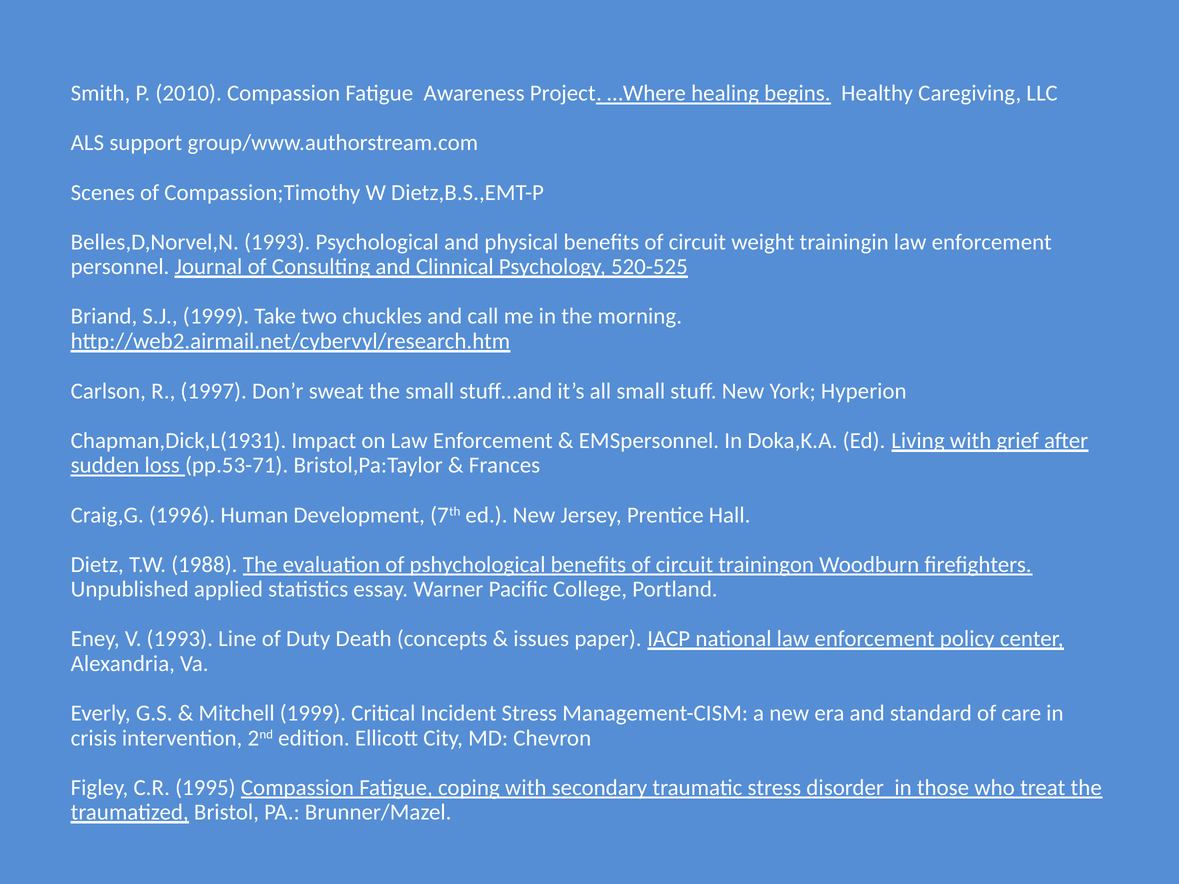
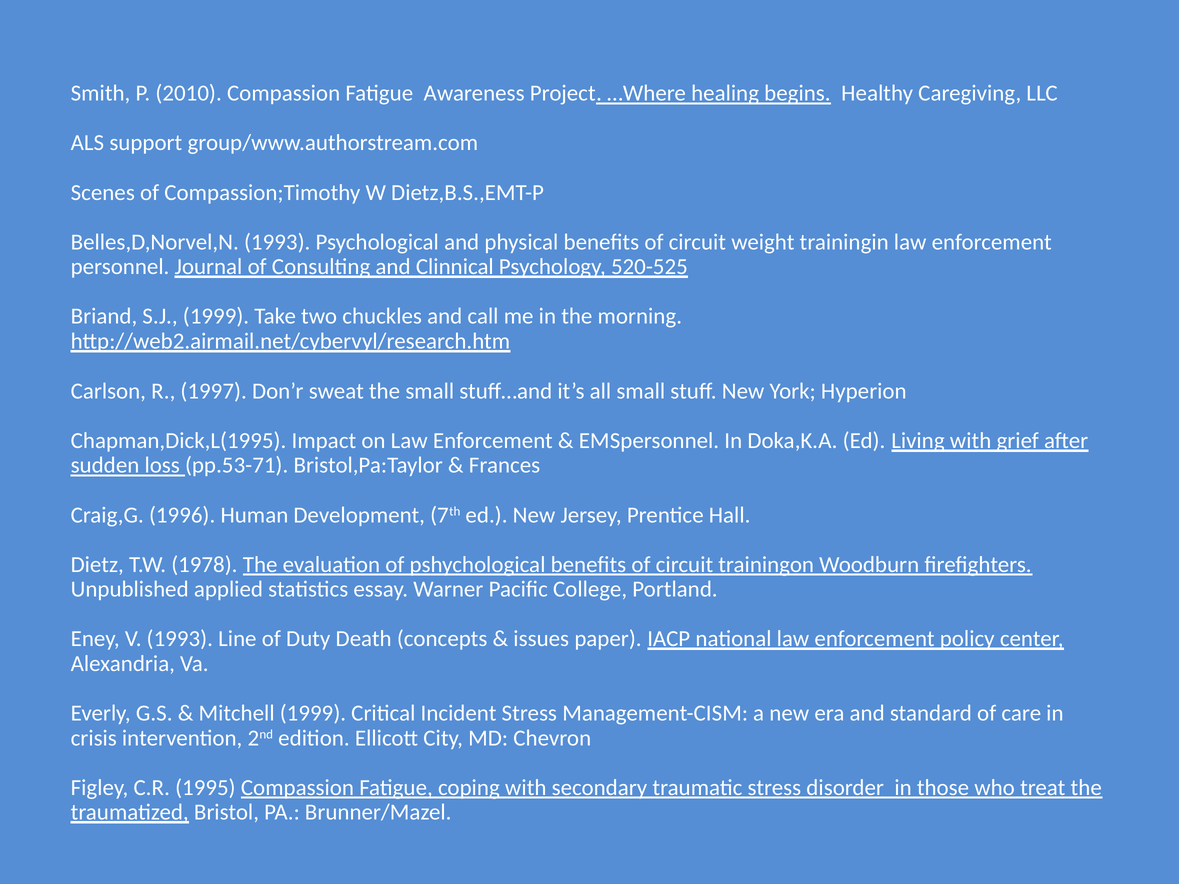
Chapman,Dick,L(1931: Chapman,Dick,L(1931 -> Chapman,Dick,L(1995 (179, 441)
1988: 1988 -> 1978 (204, 565)
